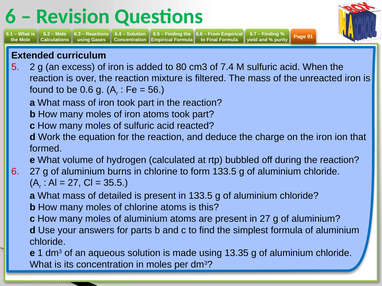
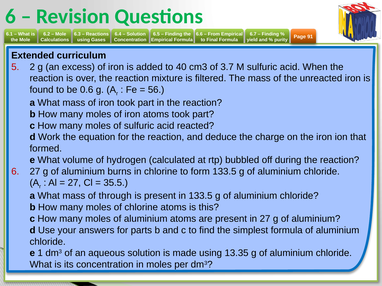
80: 80 -> 40 (181, 67)
7.4: 7.4 -> 3.7 (227, 67)
detailed: detailed -> through (115, 196)
